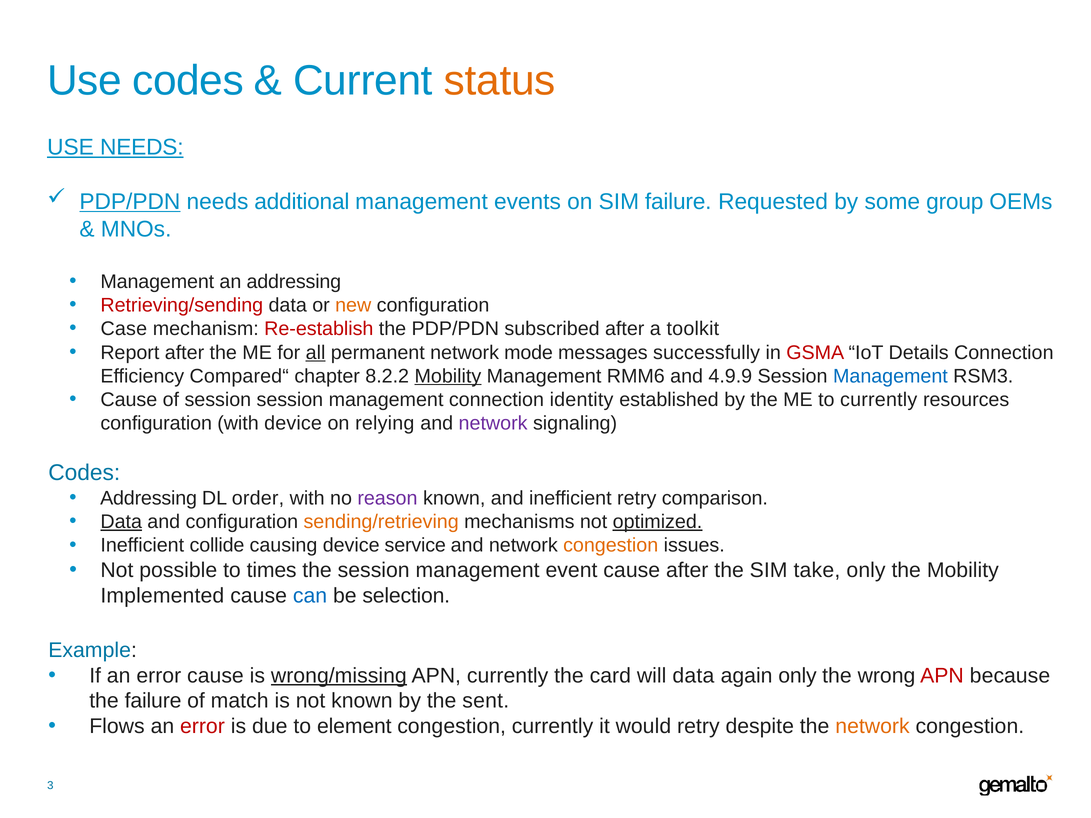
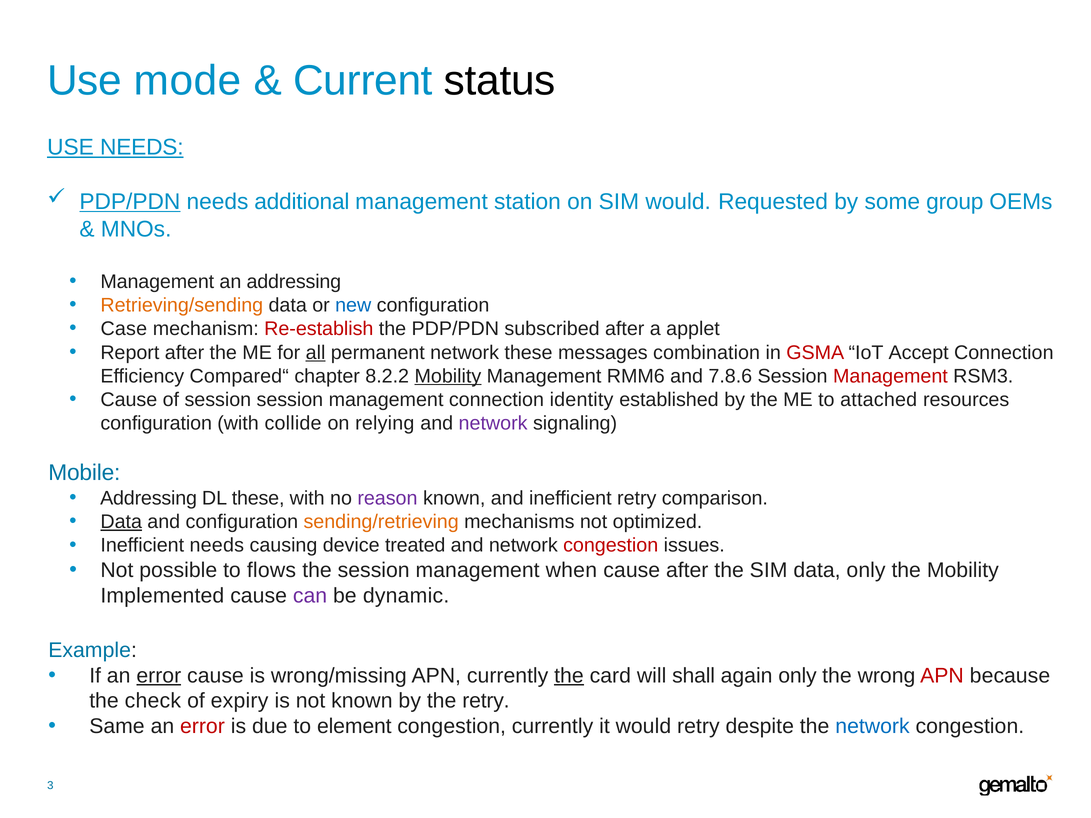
Use codes: codes -> mode (188, 81)
status colour: orange -> black (500, 81)
events: events -> station (527, 202)
SIM failure: failure -> would (678, 202)
Retrieving/sending colour: red -> orange (182, 305)
new colour: orange -> blue (353, 305)
toolkit: toolkit -> applet (693, 329)
network mode: mode -> these (528, 353)
successfully: successfully -> combination (707, 353)
Details: Details -> Accept (919, 353)
4.9.9: 4.9.9 -> 7.8.6 (730, 376)
Management colour: blue -> red (890, 376)
to currently: currently -> attached (879, 400)
with device: device -> collide (293, 424)
Codes: Codes -> Mobile (84, 473)
DL order: order -> these (258, 498)
optimized underline: present -> none (657, 522)
Inefficient collide: collide -> needs (217, 546)
service: service -> treated (415, 546)
congestion colour: orange -> red (611, 546)
times: times -> flows (271, 570)
event: event -> when (571, 570)
SIM take: take -> data (817, 570)
can colour: blue -> purple (310, 596)
selection: selection -> dynamic (406, 596)
error underline: none -> present (159, 676)
wrong/missing underline: present -> none (339, 676)
the underline: none -> present (569, 676)
will data: data -> shall (694, 676)
the failure: failure -> check (153, 701)
match: match -> expiry (240, 701)
the sent: sent -> retry (486, 701)
Flows: Flows -> Same (117, 727)
network colour: orange -> blue (872, 727)
